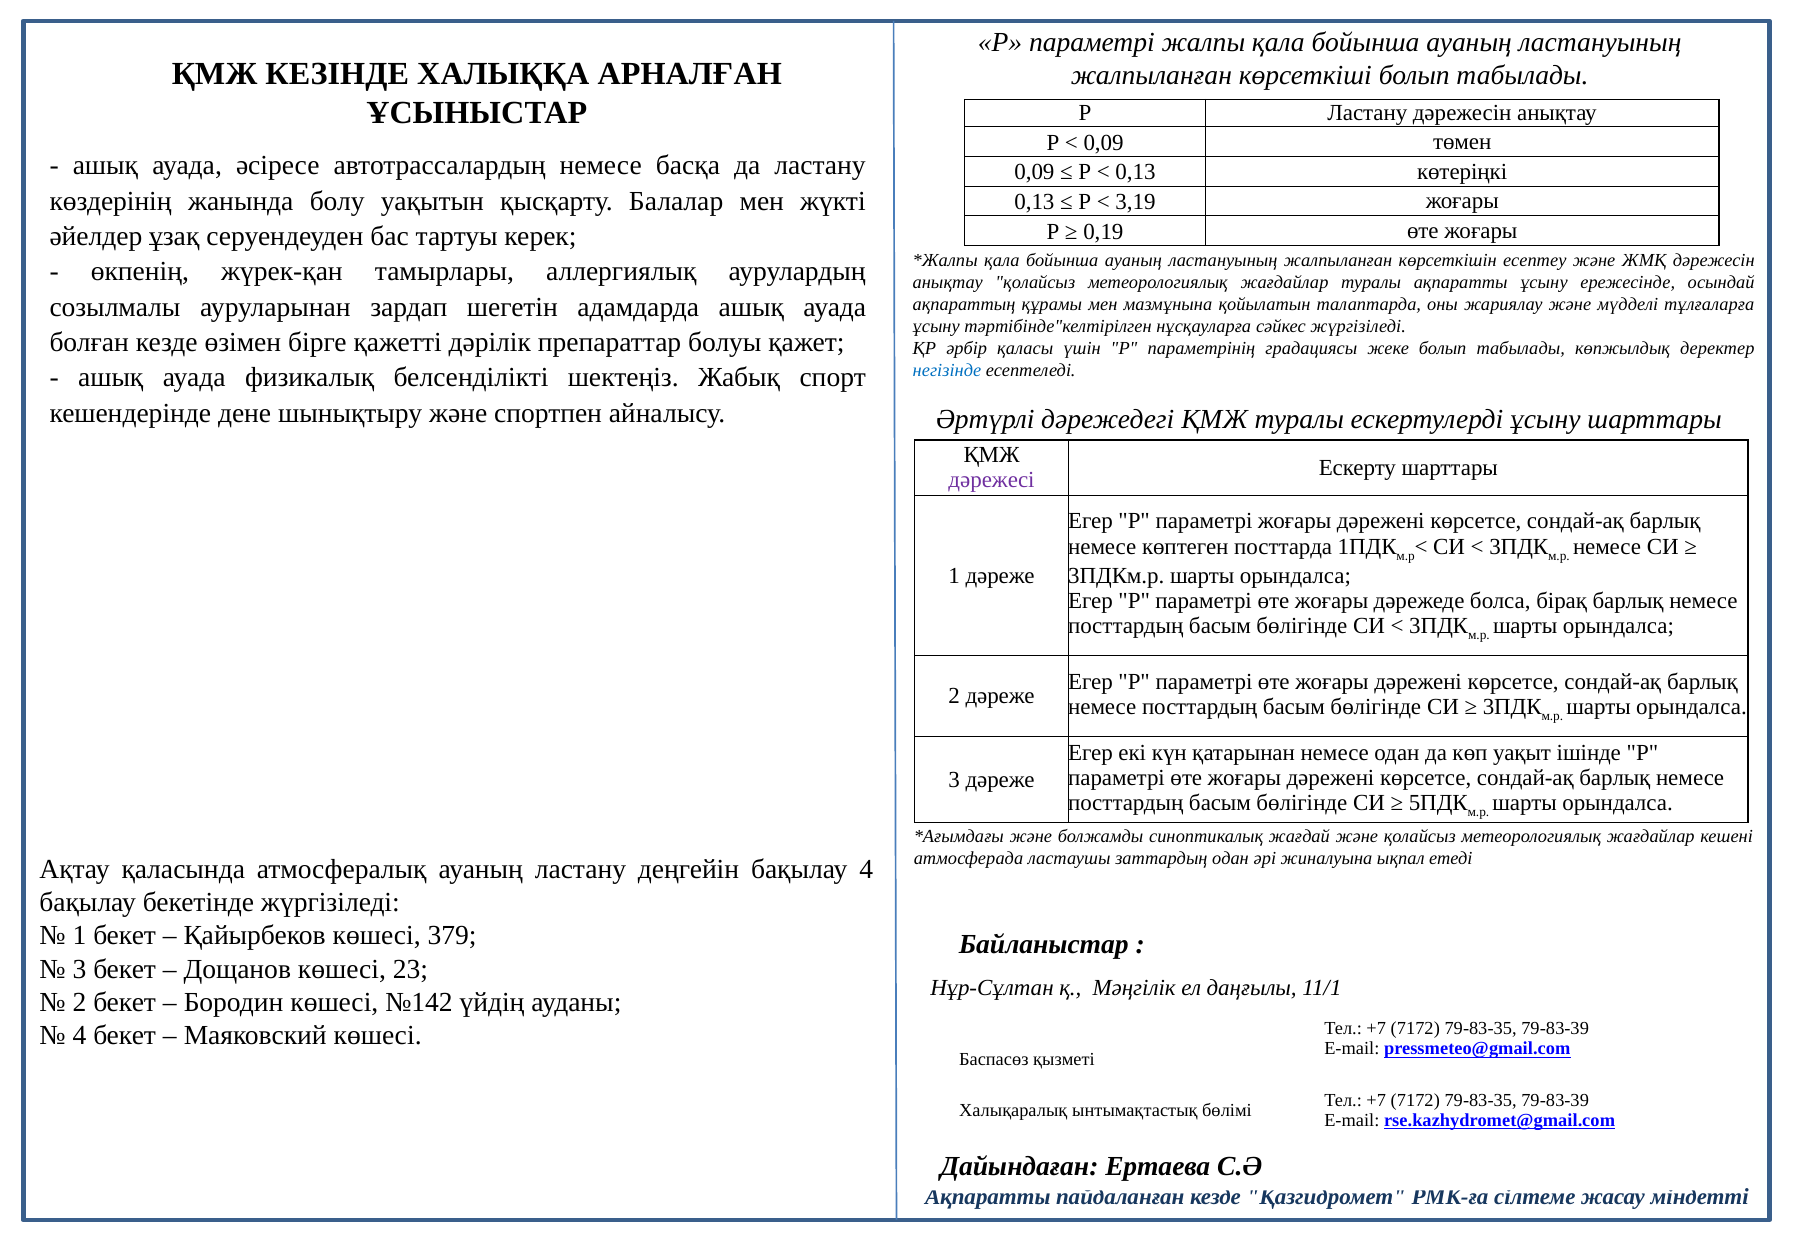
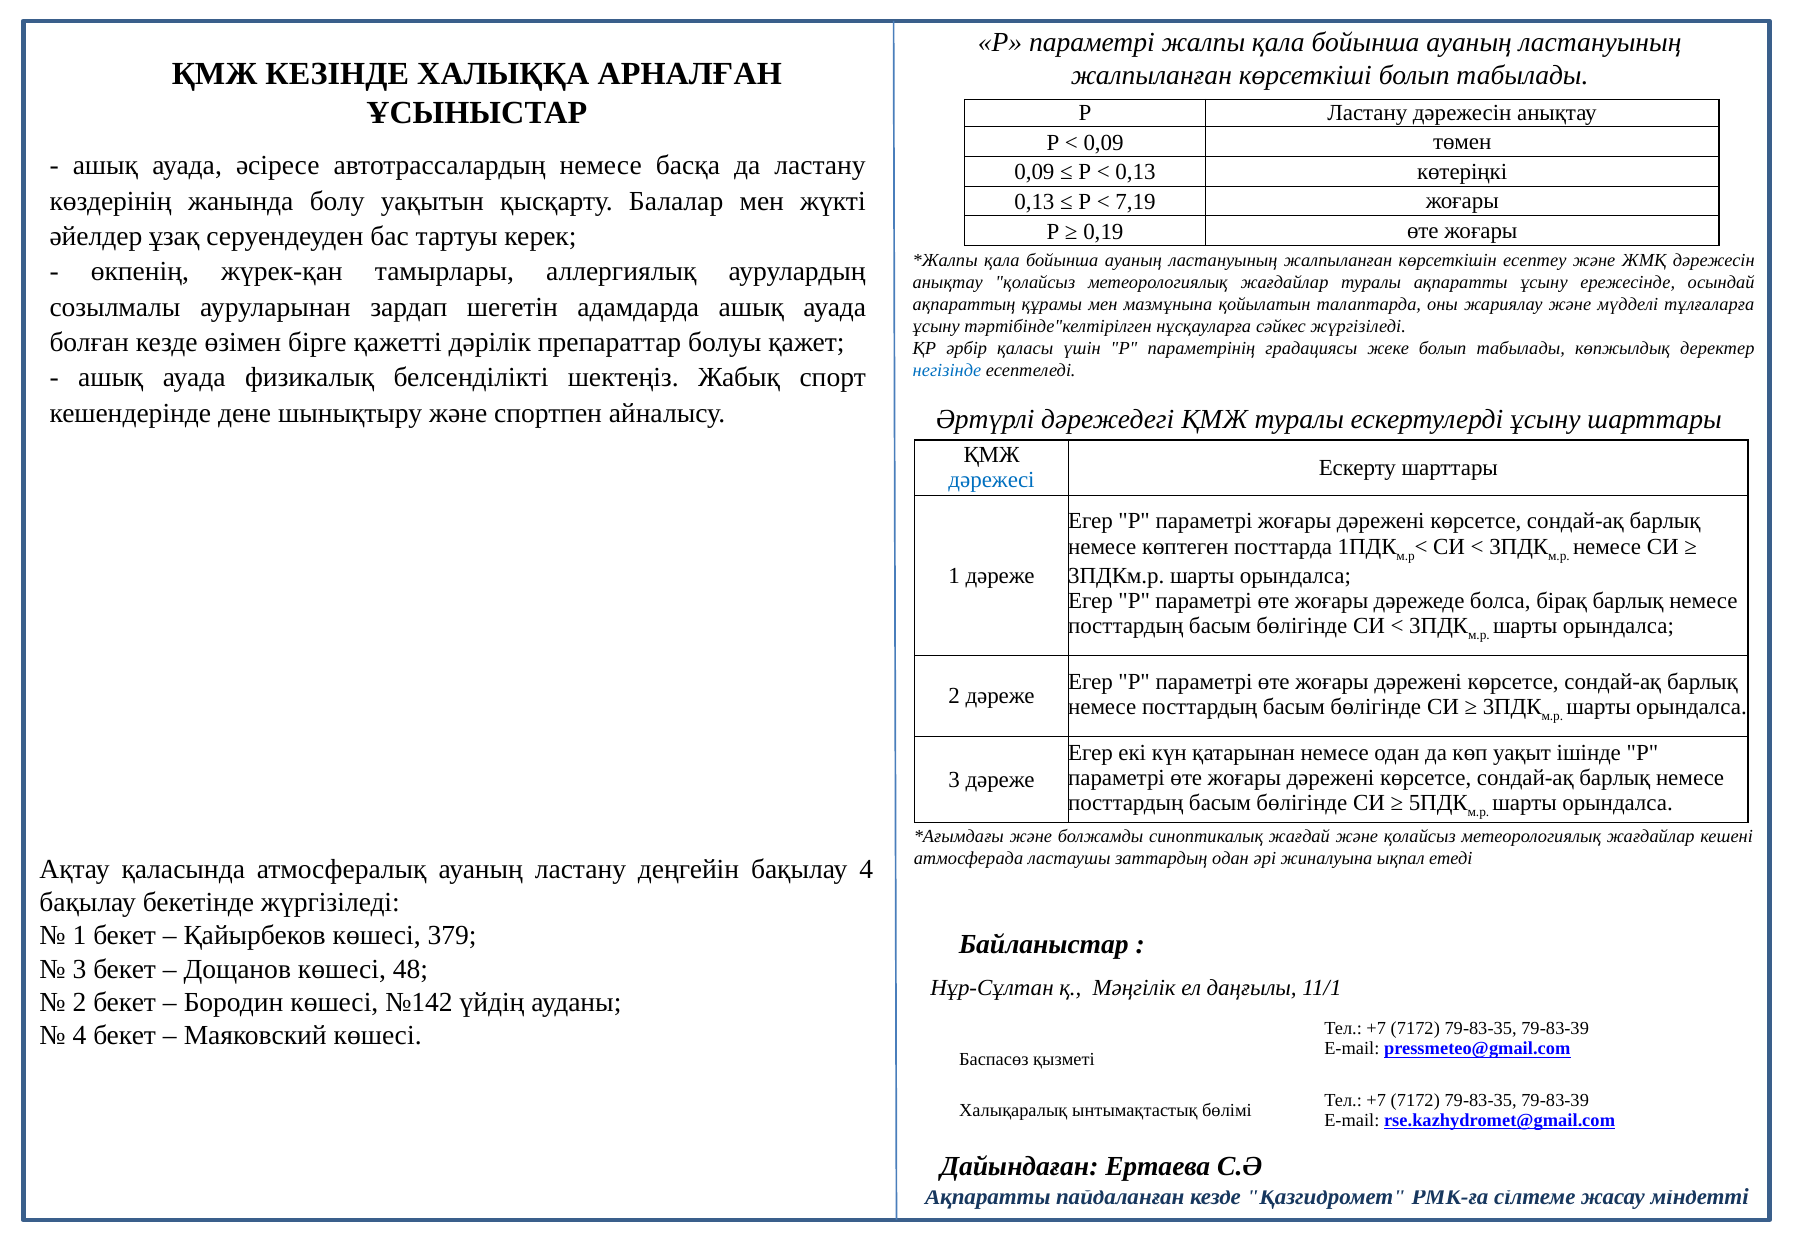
3,19: 3,19 -> 7,19 (1135, 202)
дәрежесі colour: purple -> blue (992, 481)
23: 23 -> 48 (410, 969)
